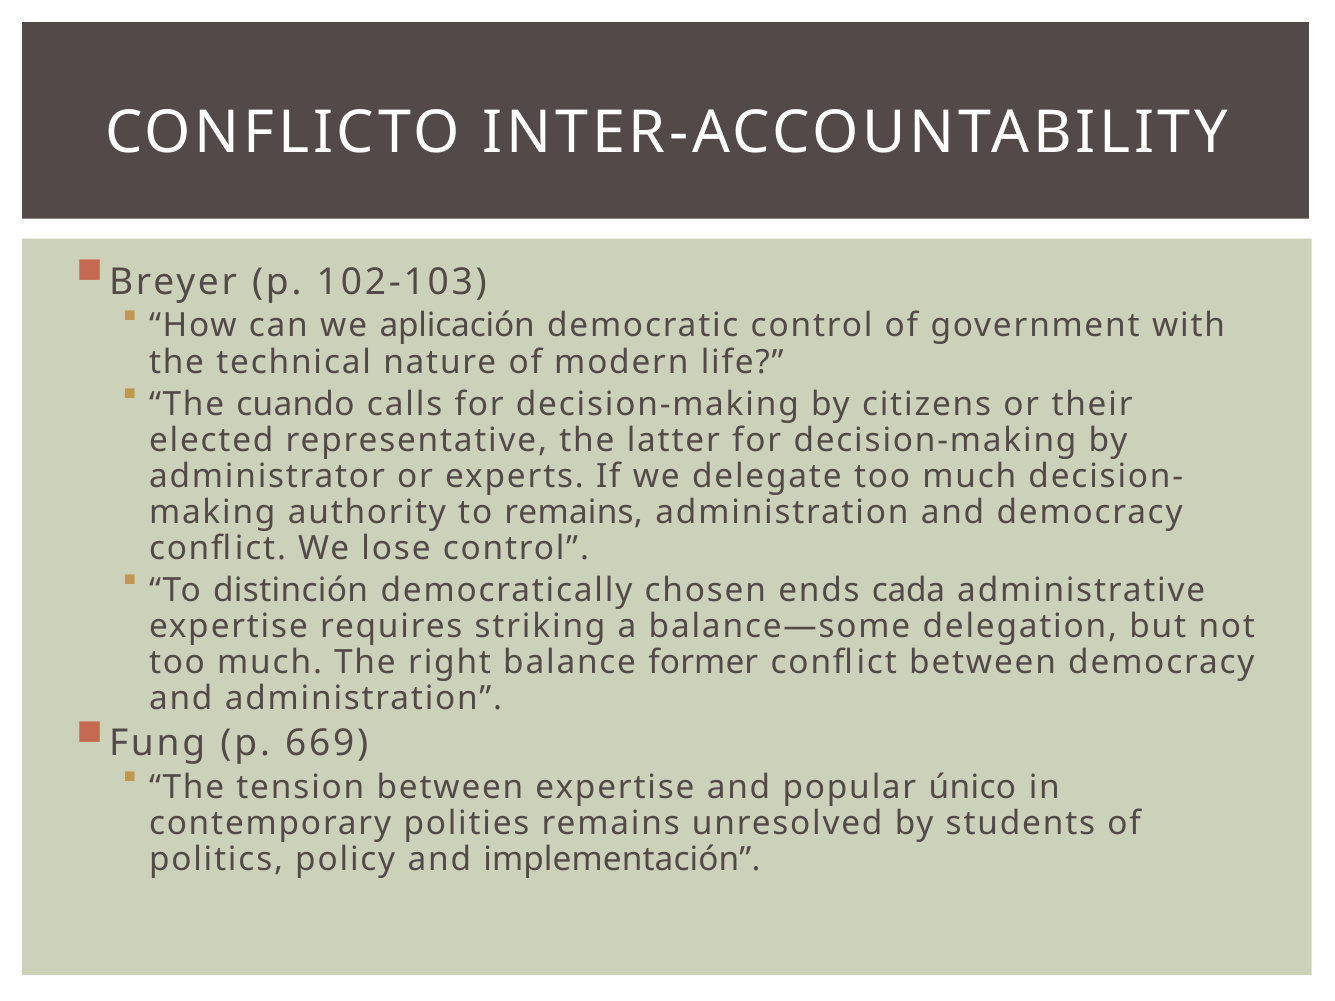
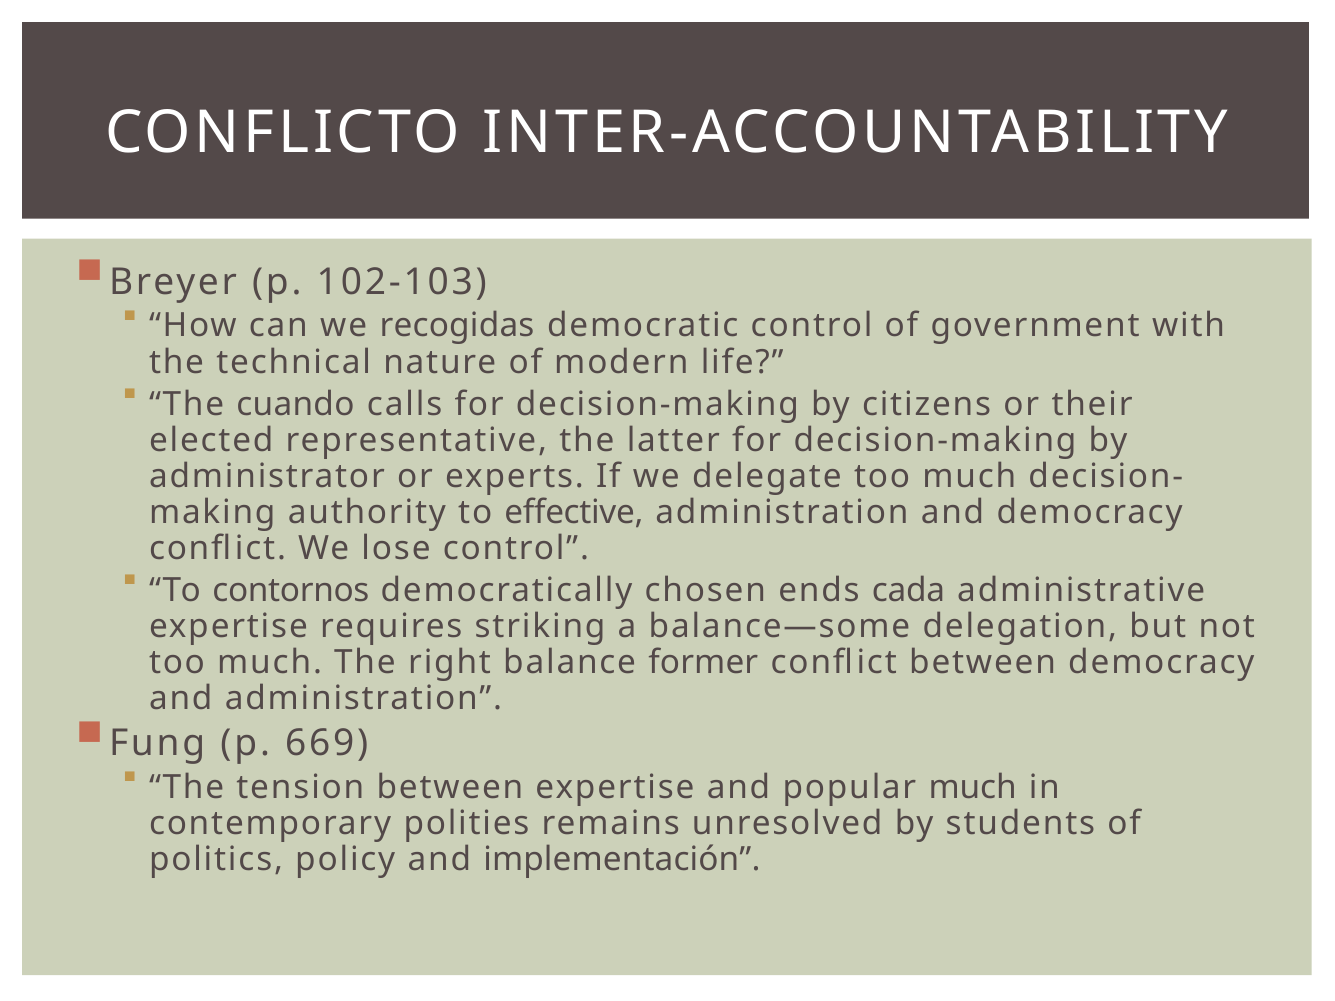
aplicación: aplicación -> recogidas (457, 326)
to remains: remains -> effective (574, 512)
distinción: distinción -> contornos (291, 590)
popular único: único -> much (973, 787)
